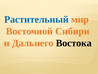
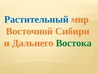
Востока colour: black -> green (74, 43)
